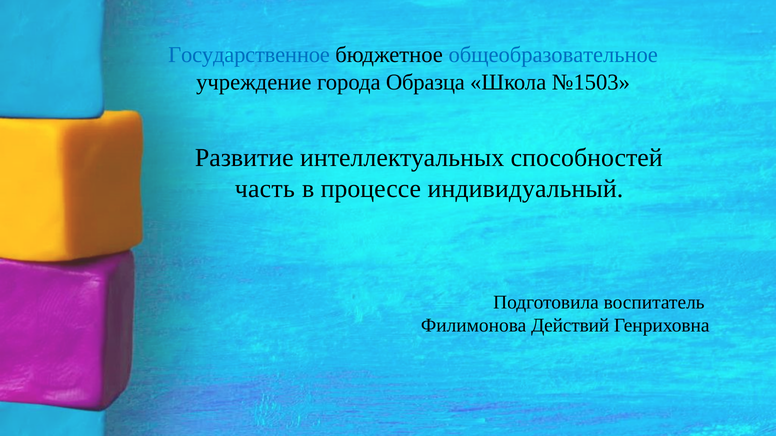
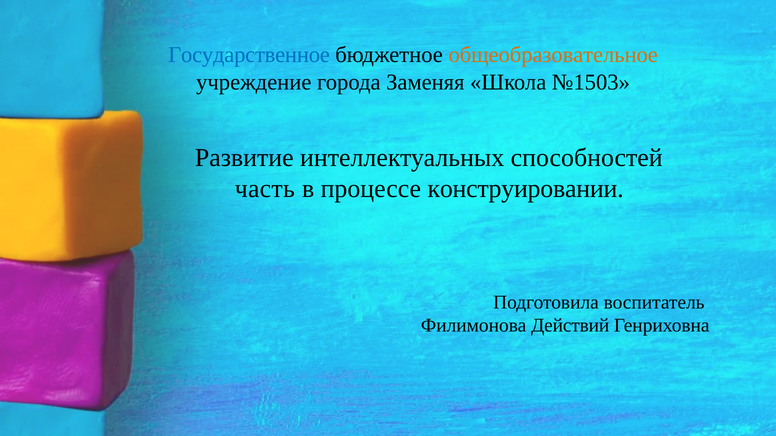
общеобразовательное colour: blue -> orange (553, 55)
Образца: Образца -> Заменяя (425, 82)
индивидуальный: индивидуальный -> конструировании (526, 189)
